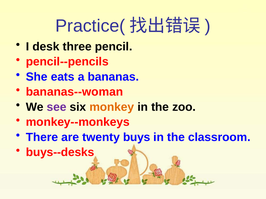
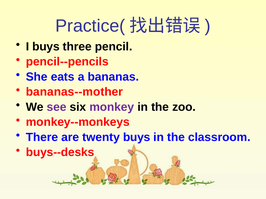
I desk: desk -> buys (46, 47)
bananas--woman: bananas--woman -> bananas--mother (74, 92)
monkey colour: orange -> purple (112, 107)
